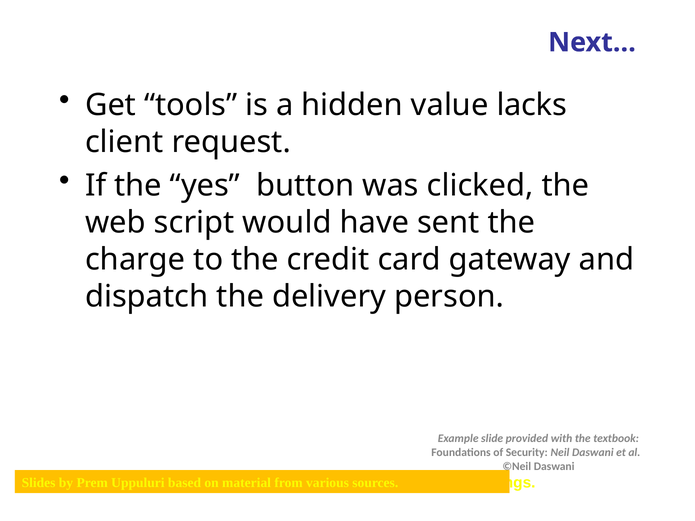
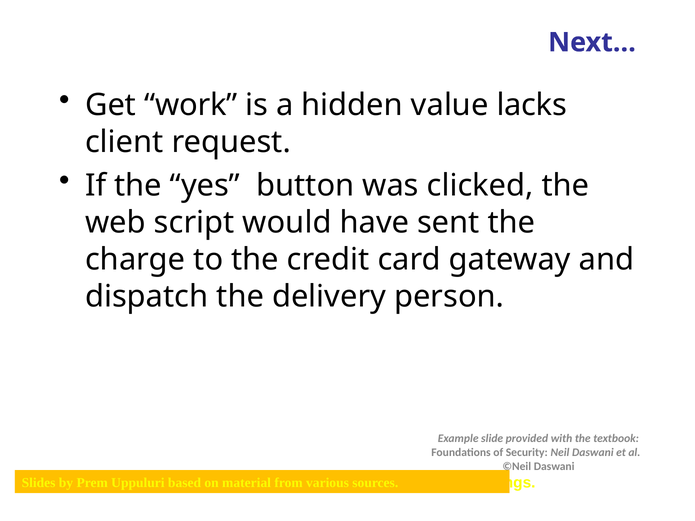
tools: tools -> work (191, 105)
